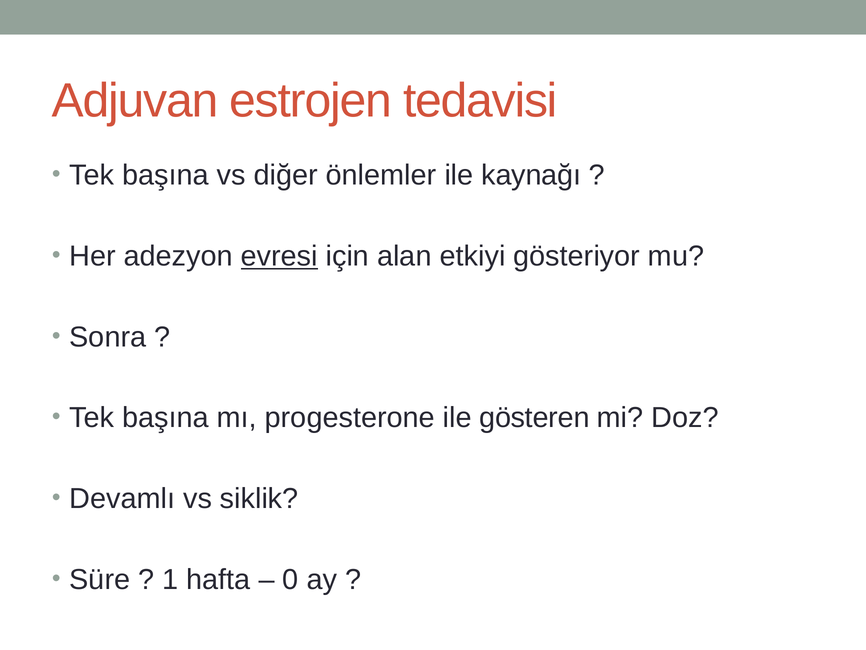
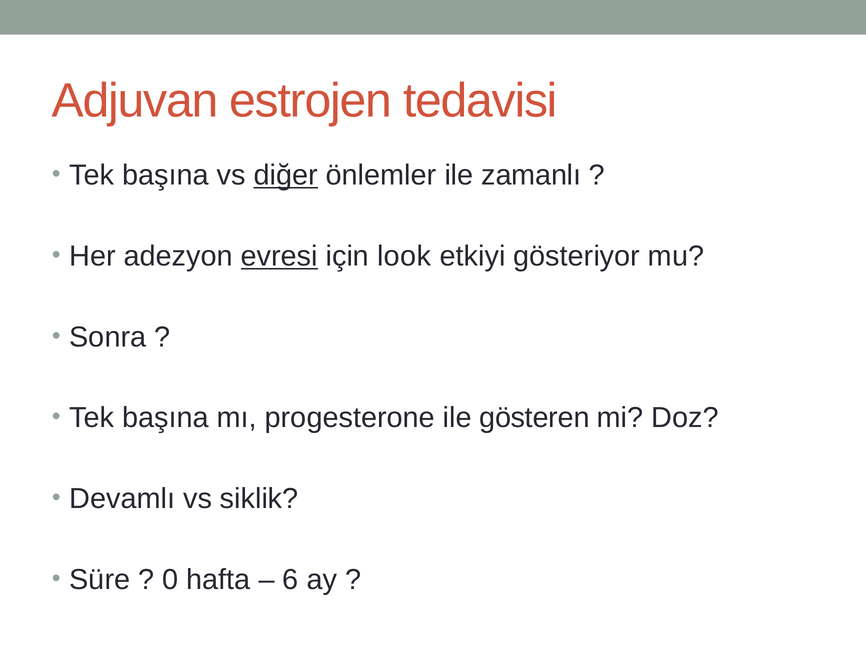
diğer underline: none -> present (286, 175)
kaynağı: kaynağı -> zamanlı (531, 175)
alan: alan -> look (404, 256)
1: 1 -> 0 (170, 579)
0: 0 -> 6 (291, 579)
